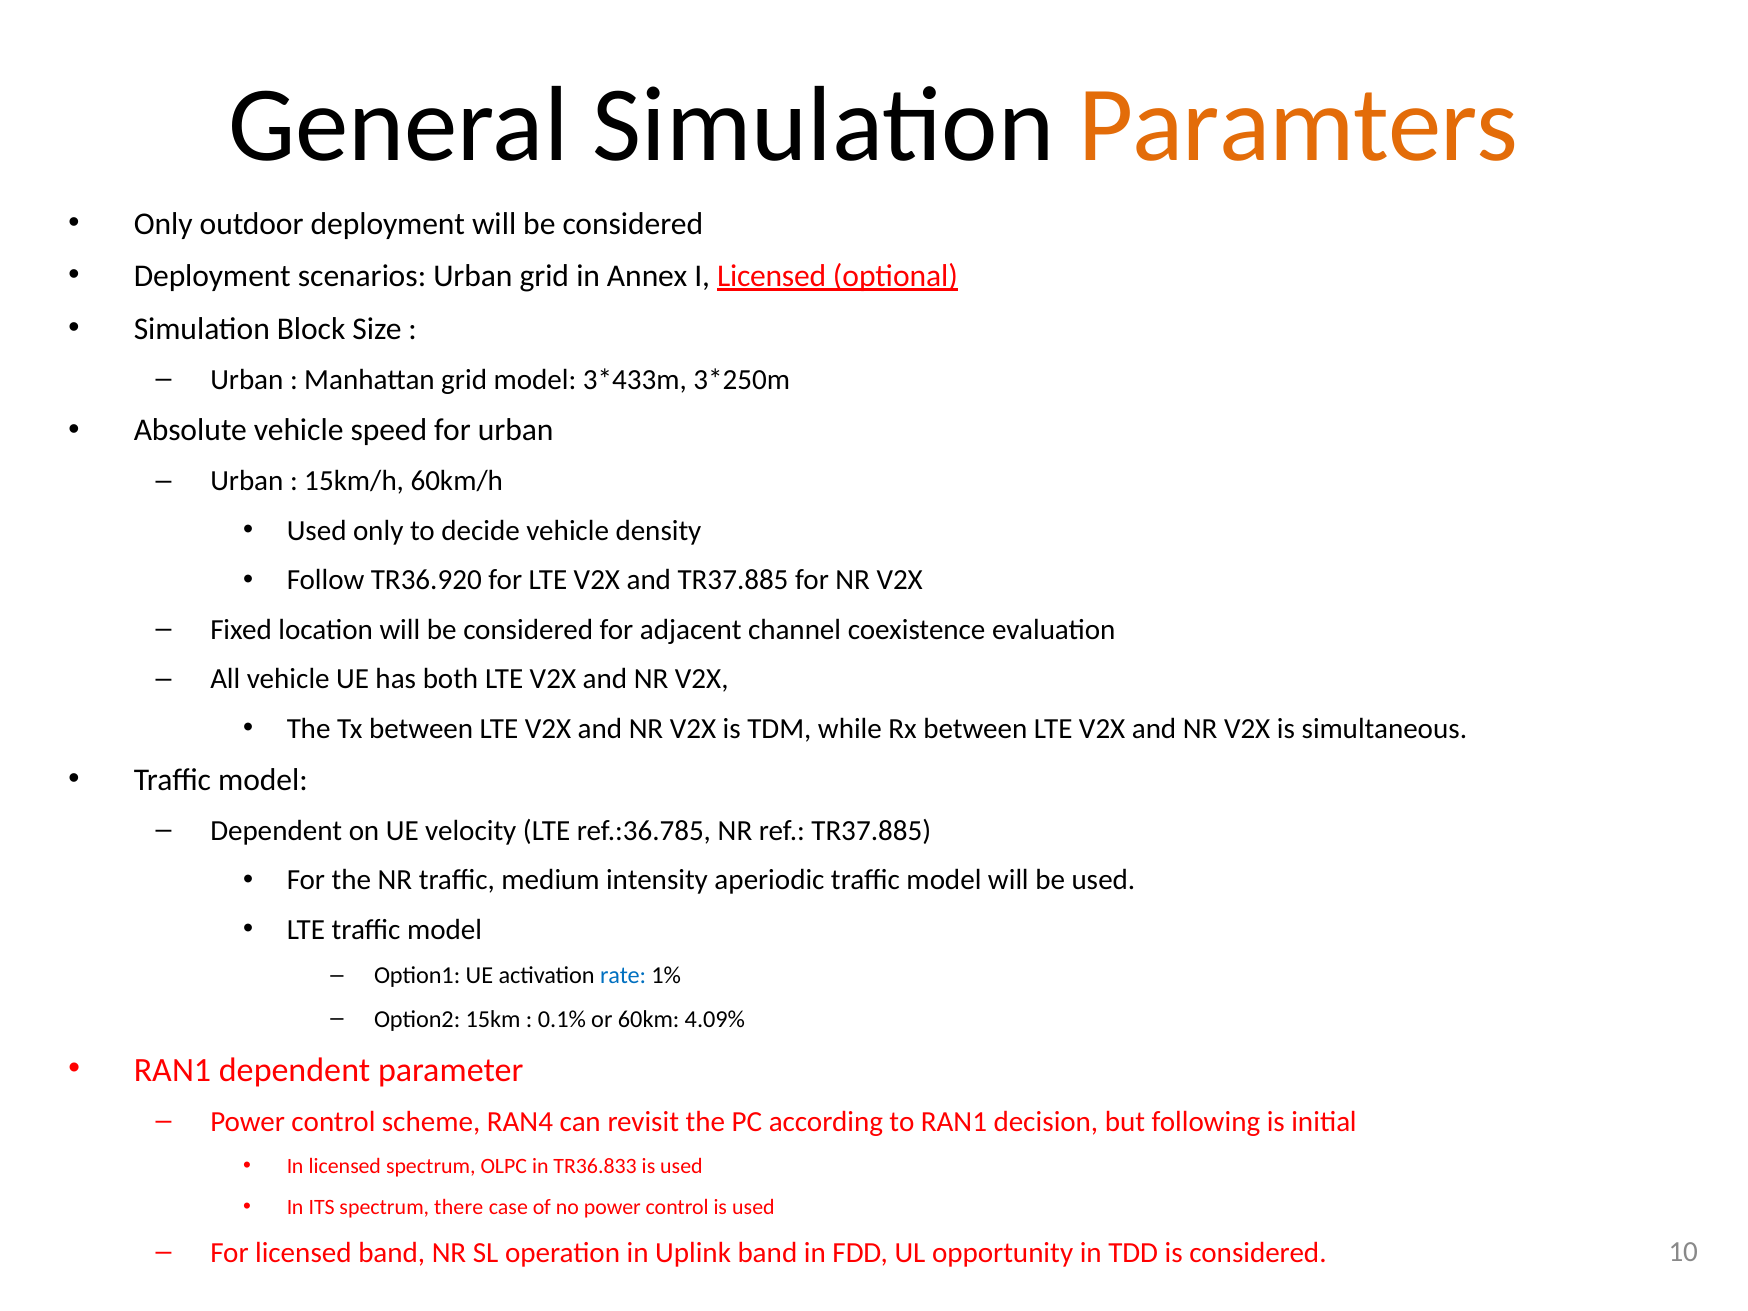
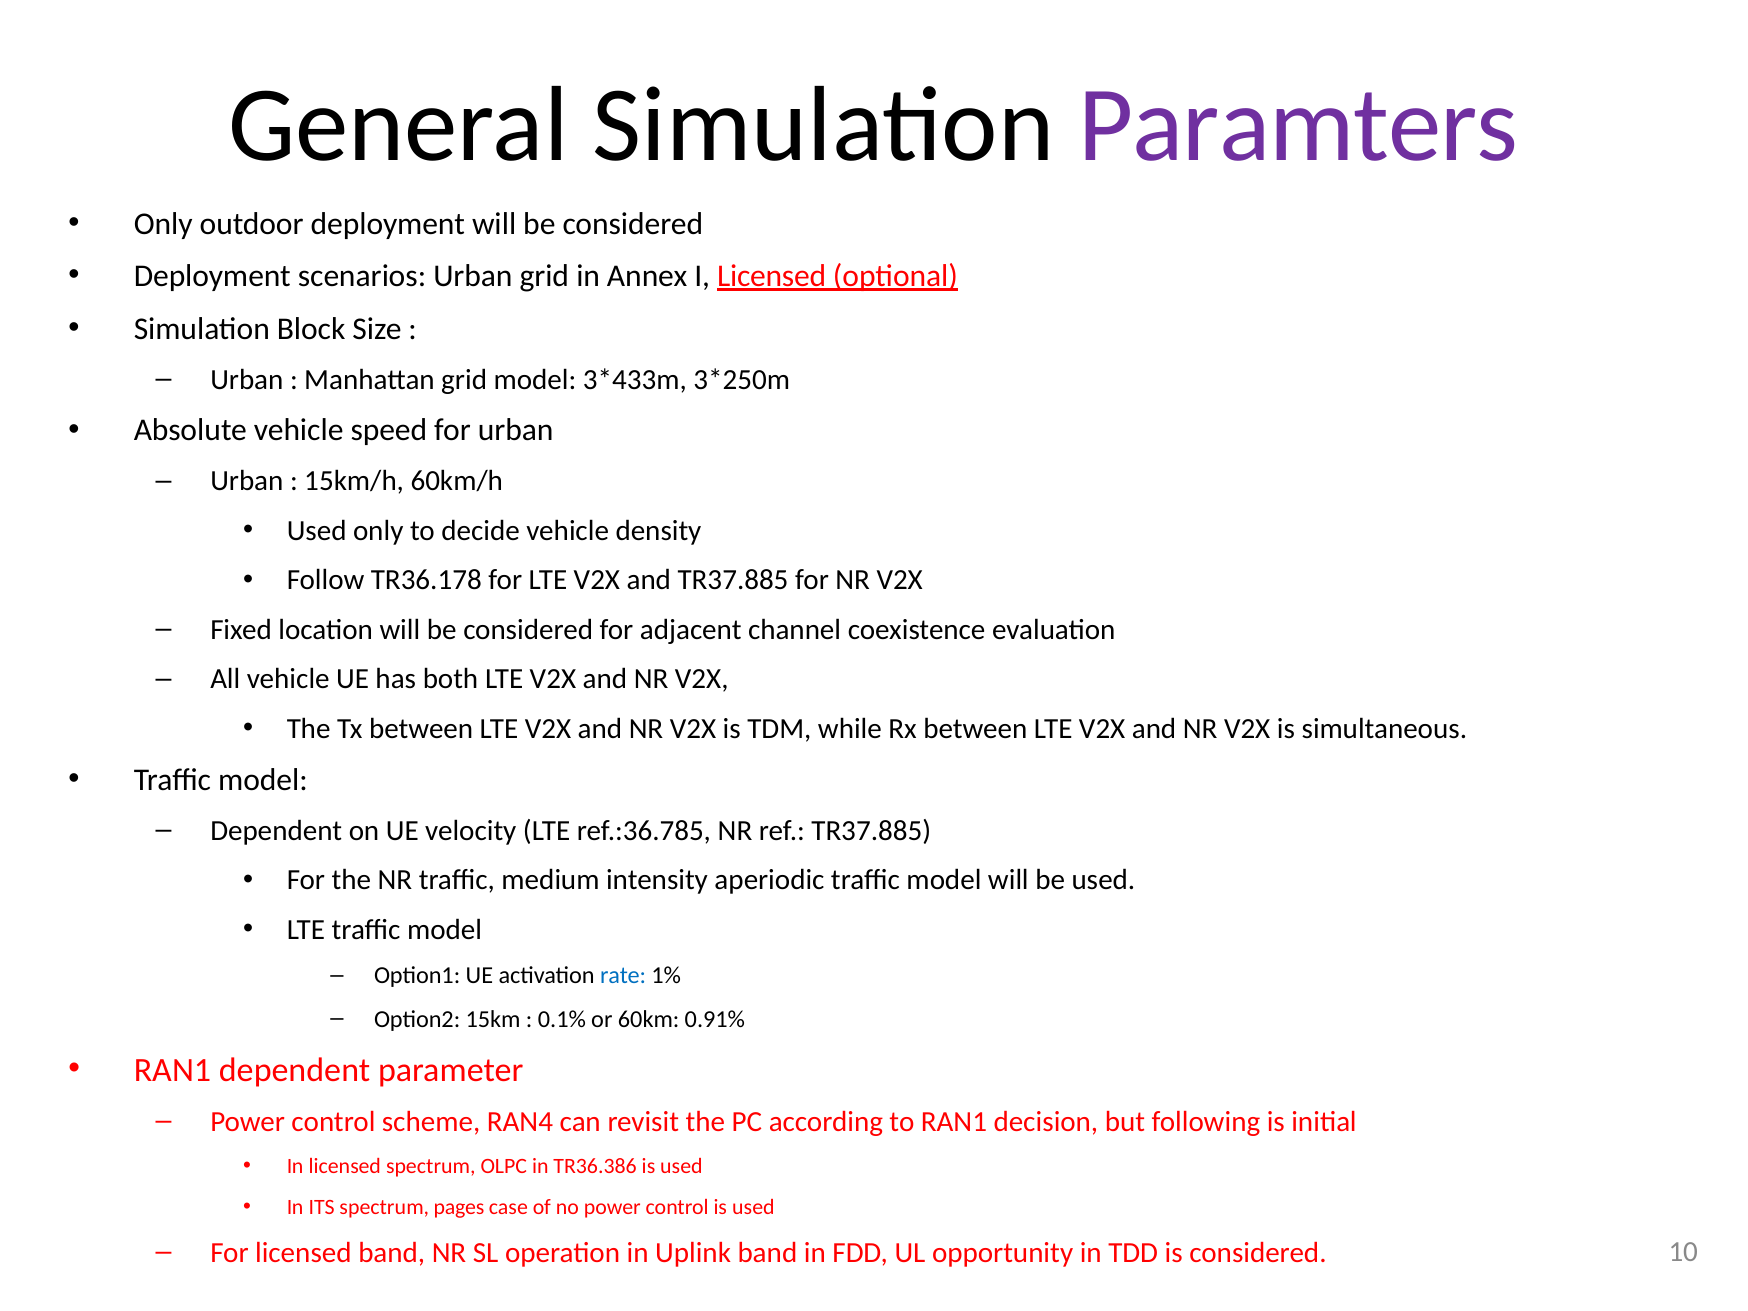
Paramters colour: orange -> purple (1298, 125)
TR36.920: TR36.920 -> TR36.178 (426, 580)
4.09%: 4.09% -> 0.91% (715, 1020)
TR36.833: TR36.833 -> TR36.386 (595, 1166)
there: there -> pages (459, 1207)
